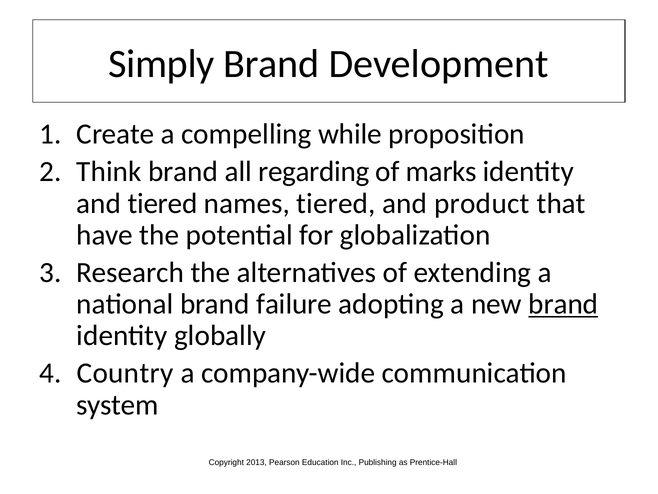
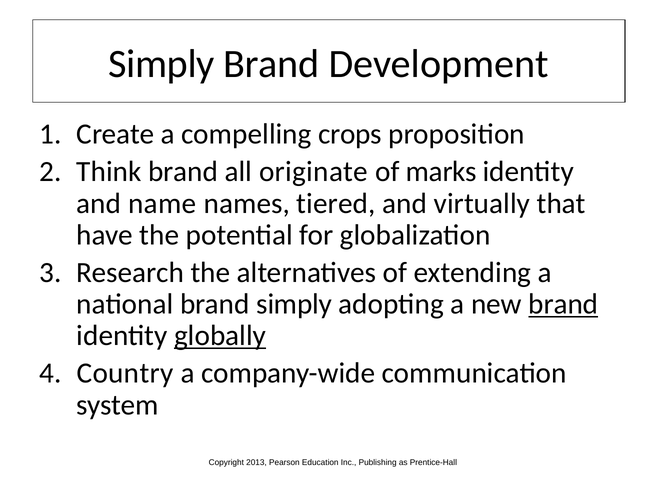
while: while -> crops (350, 134)
regarding: regarding -> originate (314, 172)
and tiered: tiered -> name (162, 203)
product: product -> virtually (482, 203)
brand failure: failure -> simply (294, 304)
globally underline: none -> present (220, 335)
